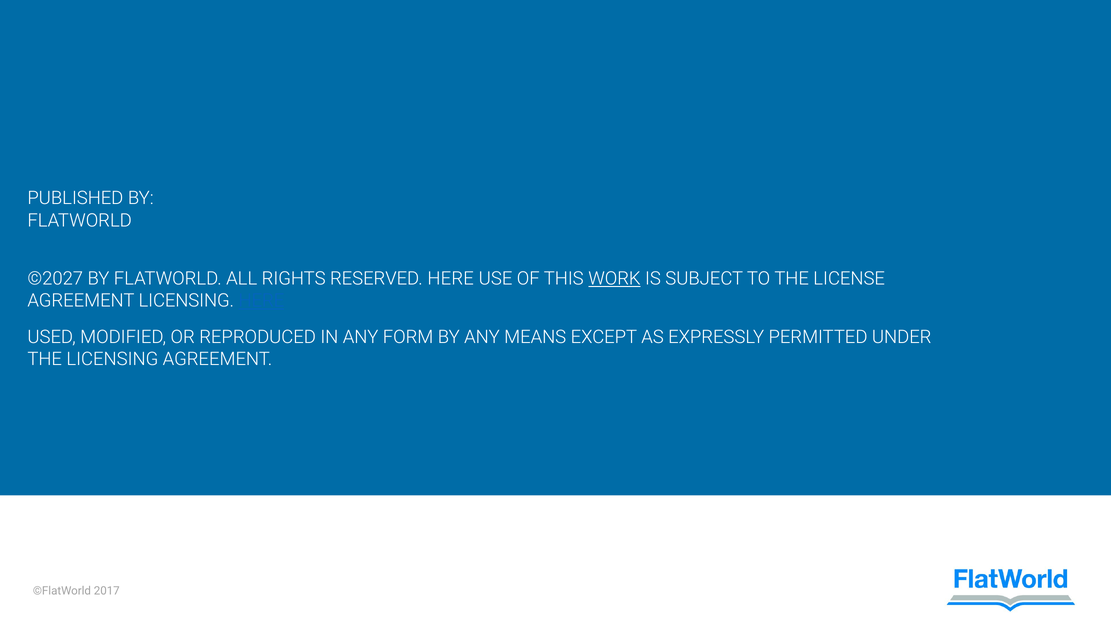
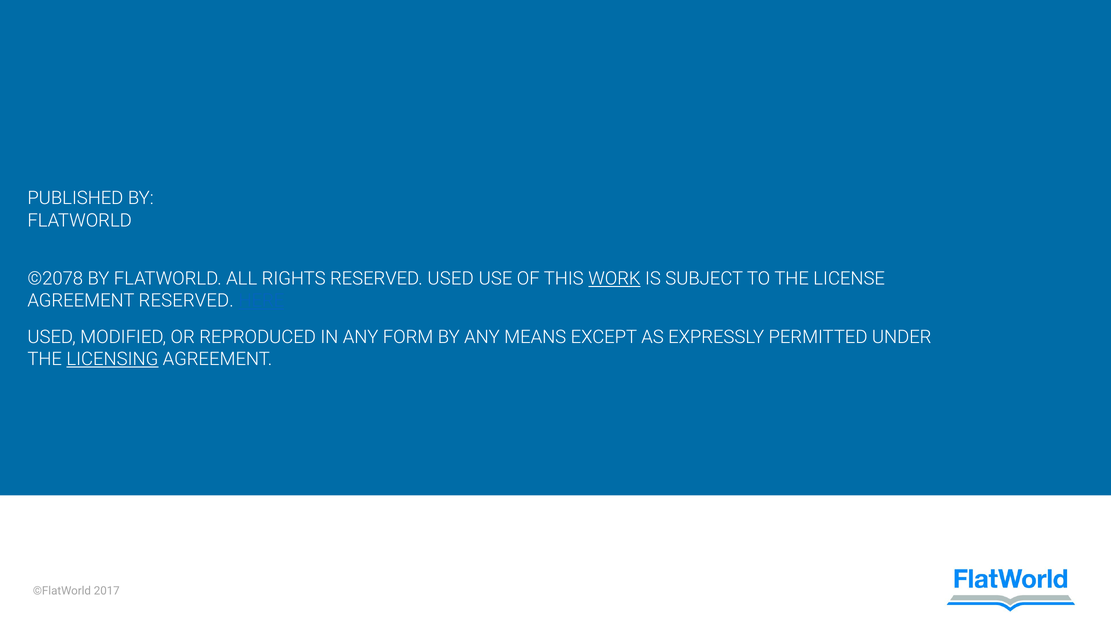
©2027: ©2027 -> ©2078 (55, 279)
RESERVED HERE: HERE -> USED (451, 279)
AGREEMENT LICENSING: LICENSING -> RESERVED (186, 301)
LICENSING underline: none -> present (112, 359)
